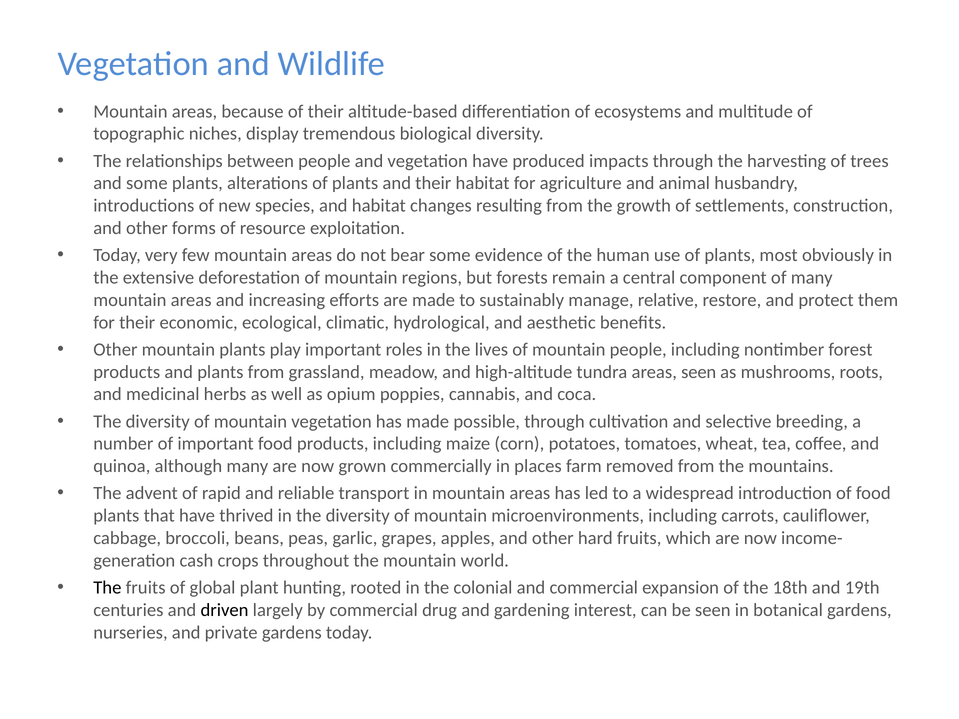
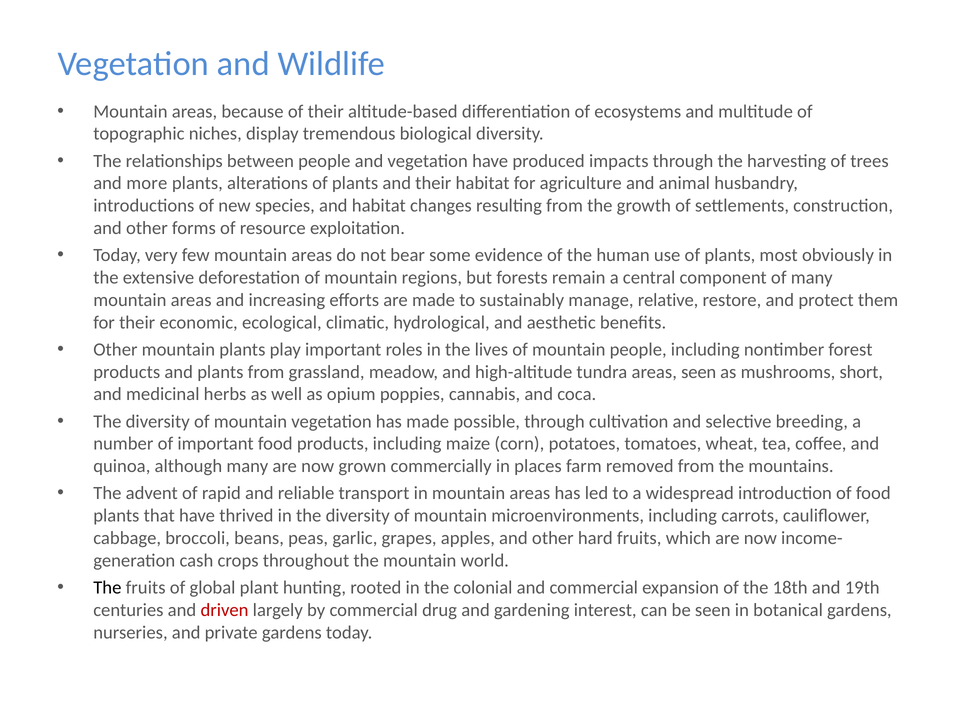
and some: some -> more (147, 183)
roots: roots -> short (861, 372)
driven colour: black -> red (225, 610)
